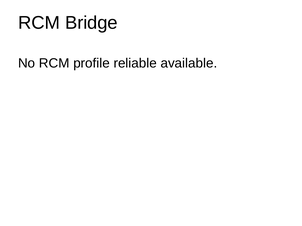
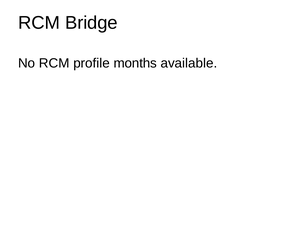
reliable: reliable -> months (135, 63)
